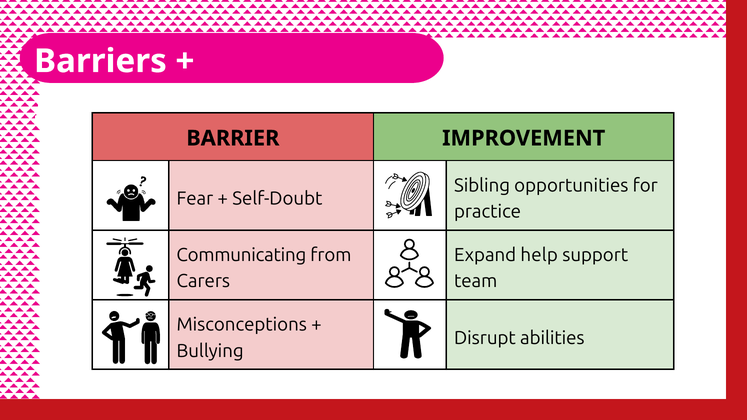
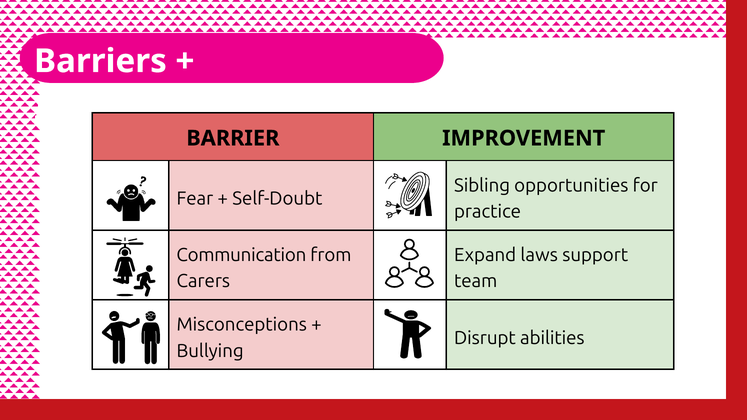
Communicating: Communicating -> Communication (241, 255)
help: help -> laws (539, 255)
